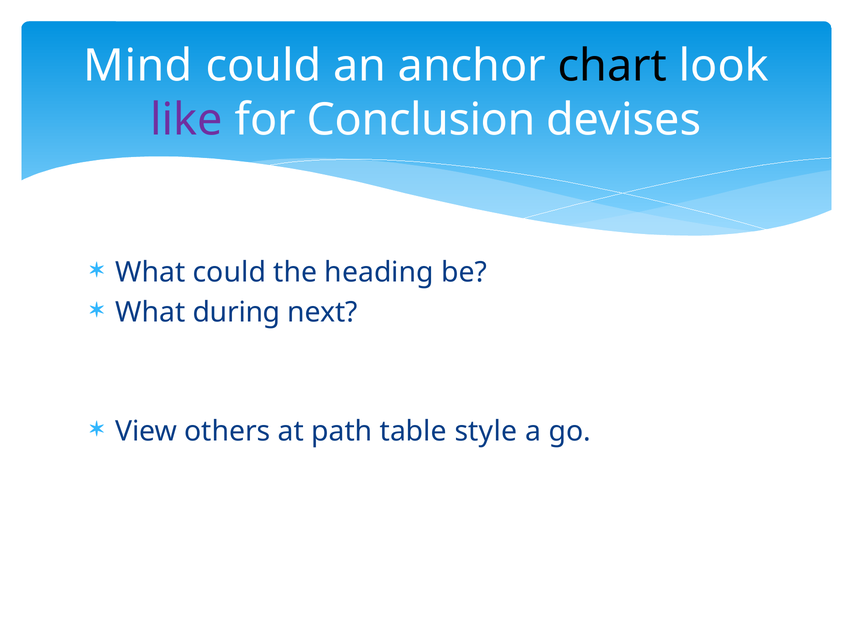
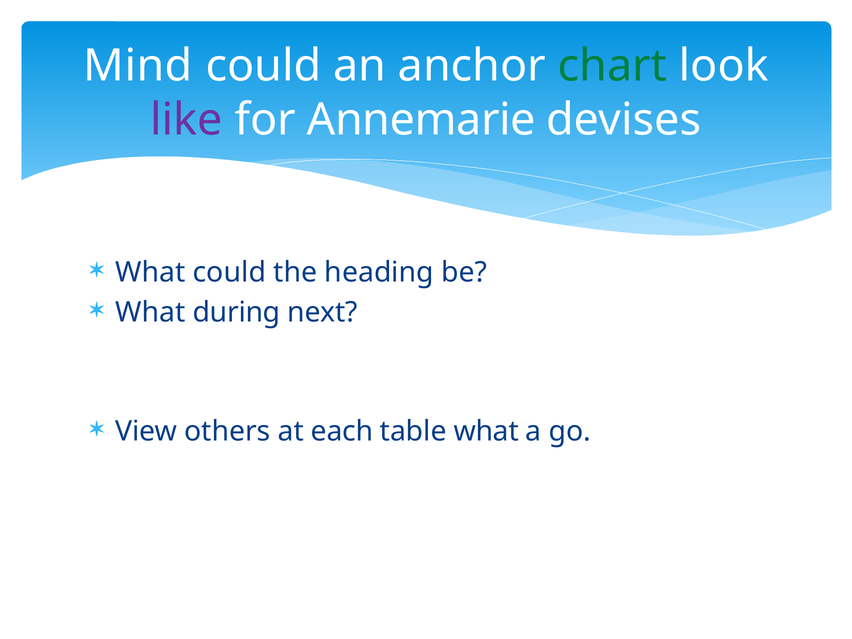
chart colour: black -> green (612, 66)
Conclusion: Conclusion -> Annemarie (421, 120)
path: path -> each (342, 432)
table style: style -> what (486, 432)
